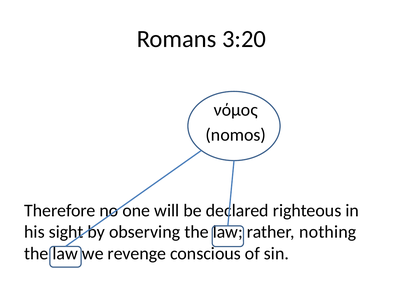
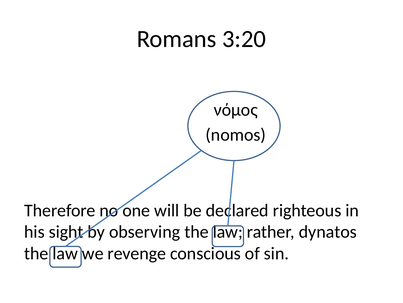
nothing: nothing -> dynatos (328, 231)
